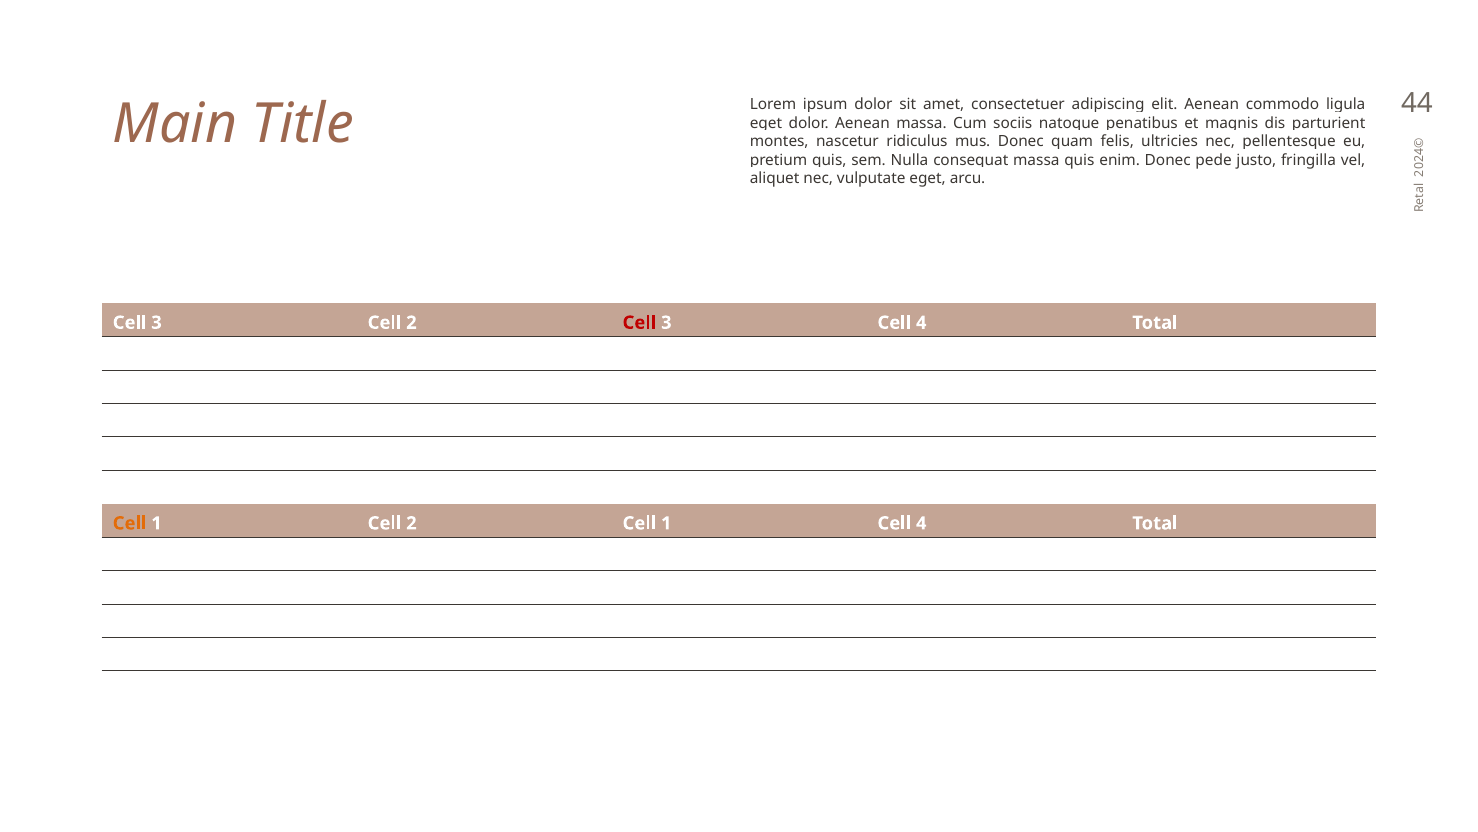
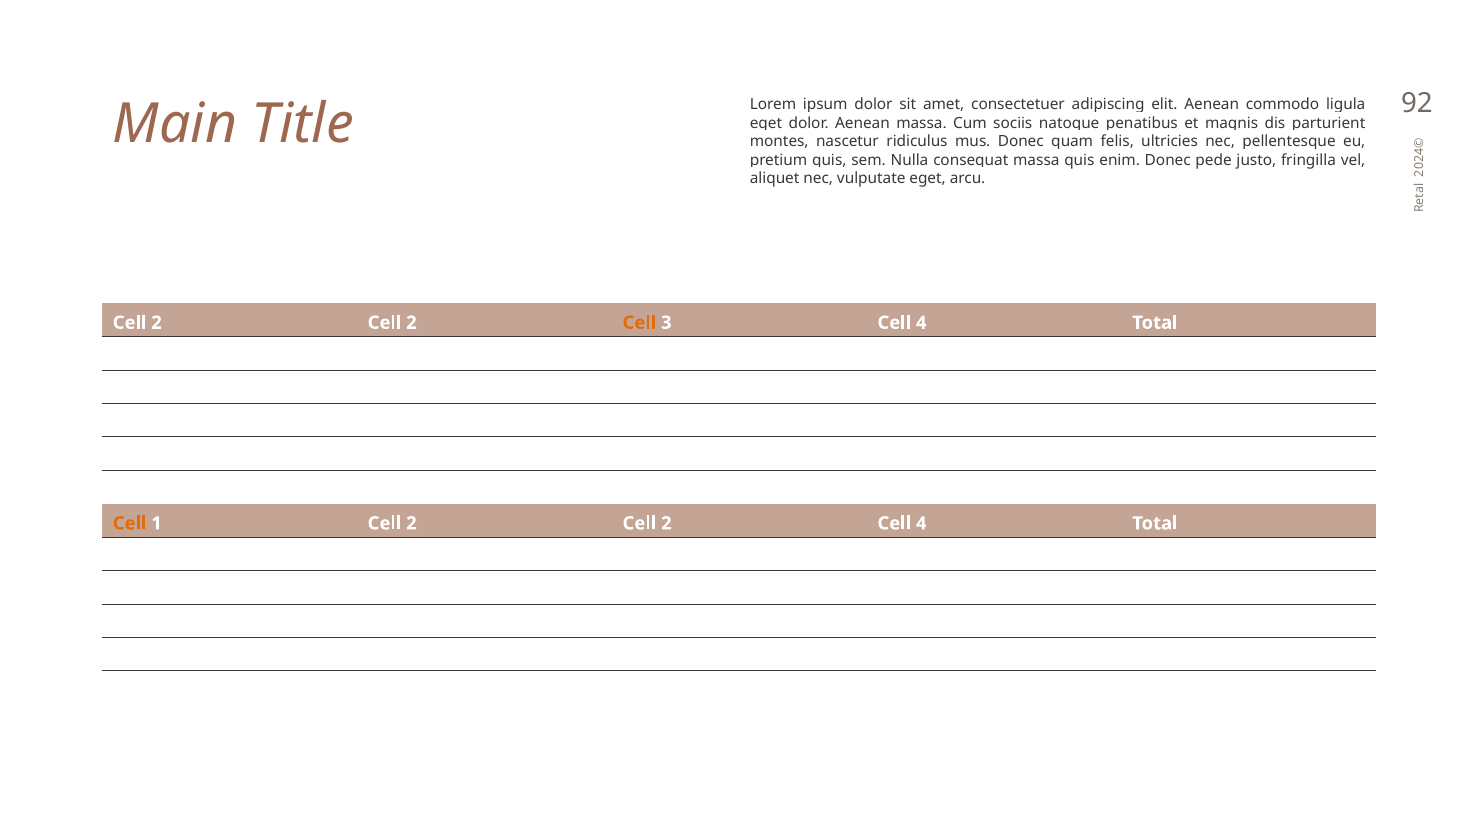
44: 44 -> 92 (1417, 103)
3: 3 -> 2 (157, 322)
Cell colour: red -> orange (639, 322)
1: 1 -> 2 (666, 523)
